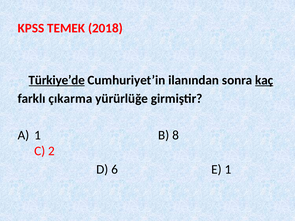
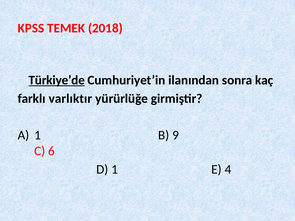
kaç underline: present -> none (264, 80)
çıkarma: çıkarma -> varlıktır (70, 99)
8: 8 -> 9 (176, 135)
2: 2 -> 6 (52, 151)
D 6: 6 -> 1 (115, 170)
E 1: 1 -> 4 (228, 170)
